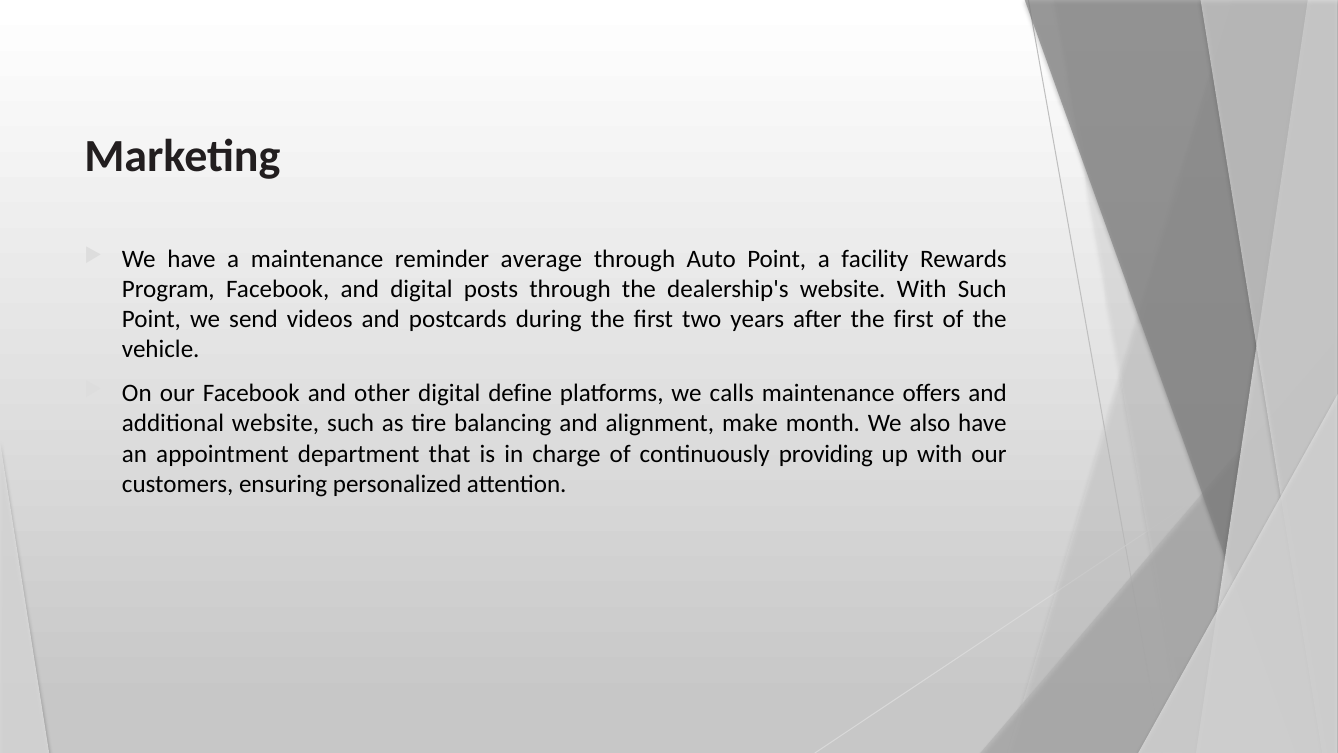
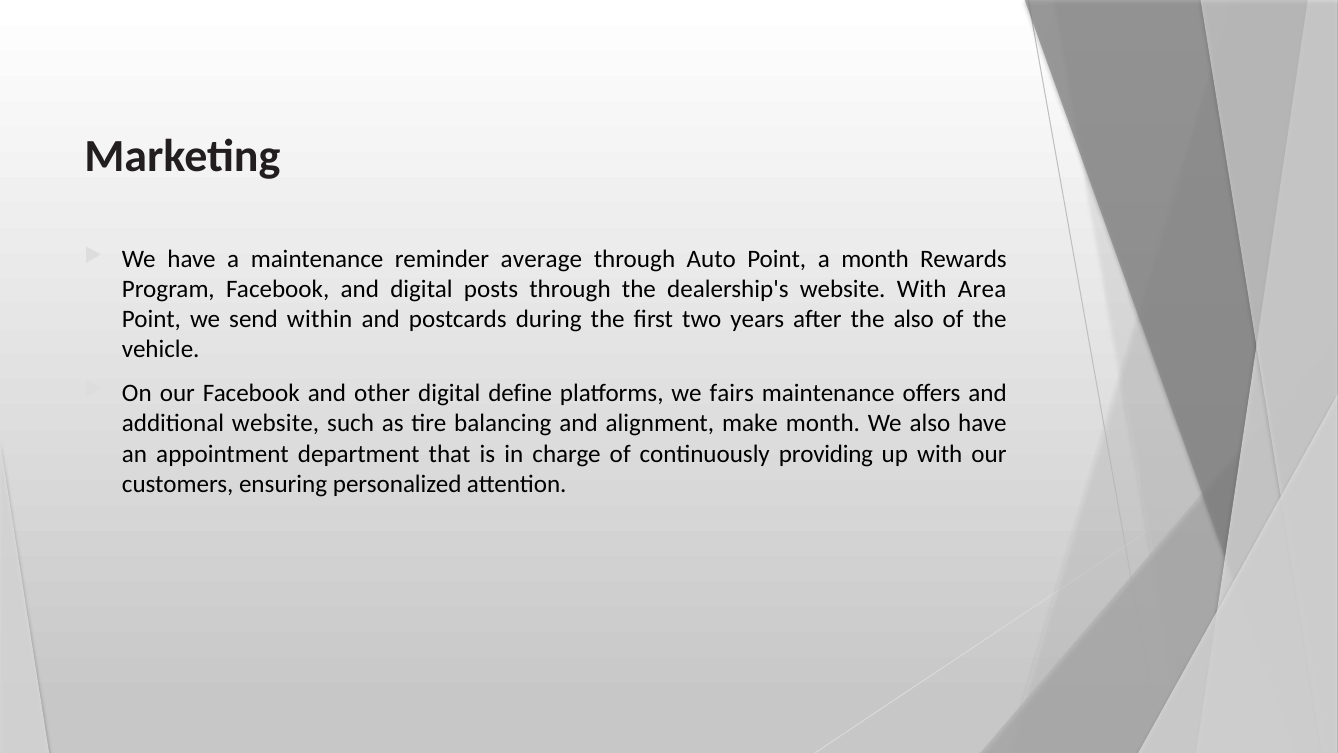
a facility: facility -> month (875, 259)
With Such: Such -> Area (982, 289)
videos: videos -> within (320, 319)
after the first: first -> also (914, 319)
calls: calls -> fairs (732, 393)
